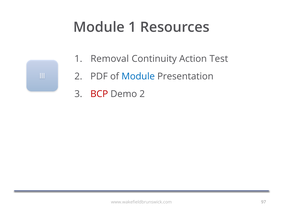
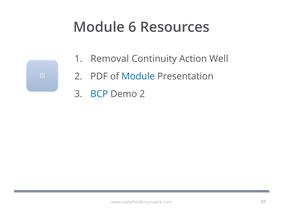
Module 1: 1 -> 6 (132, 27)
Test: Test -> Well (219, 59)
BCP colour: red -> blue (99, 94)
